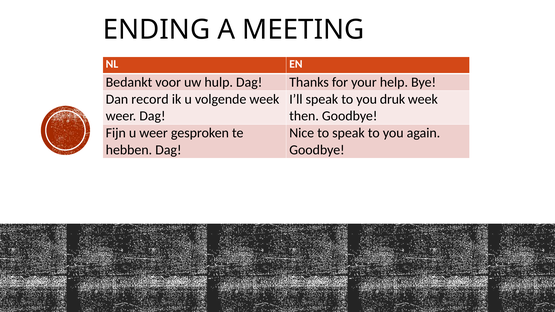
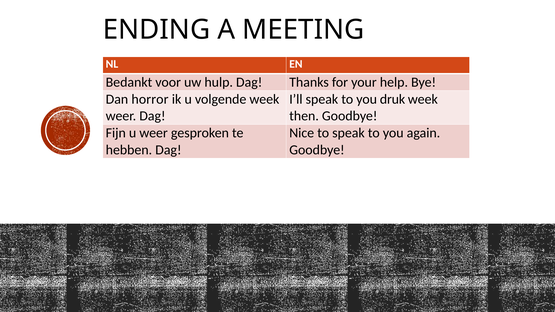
record: record -> horror (150, 99)
